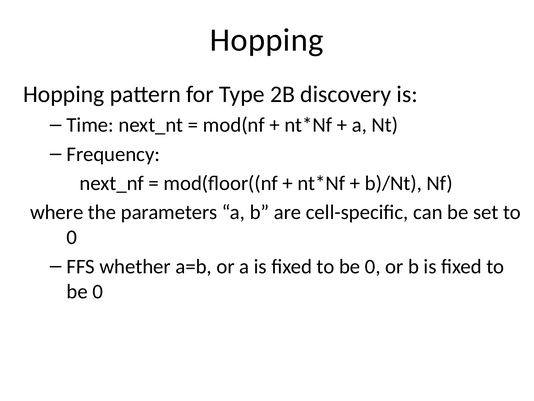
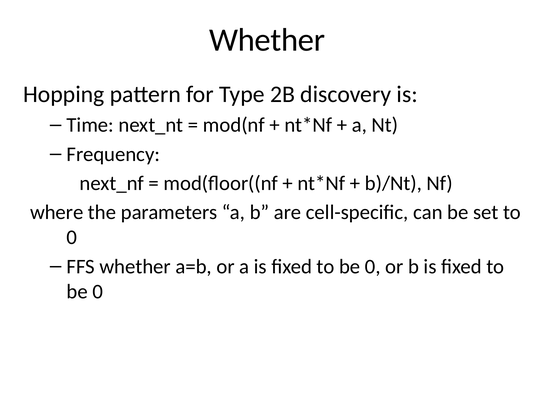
Hopping: Hopping -> Whether (267, 40)
